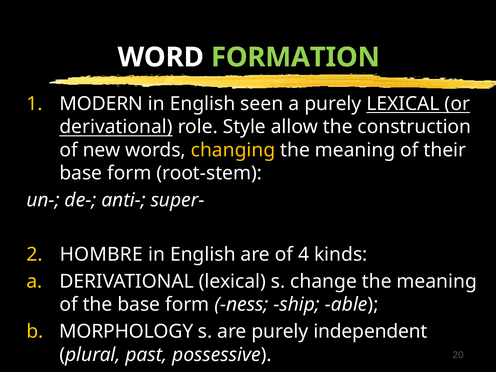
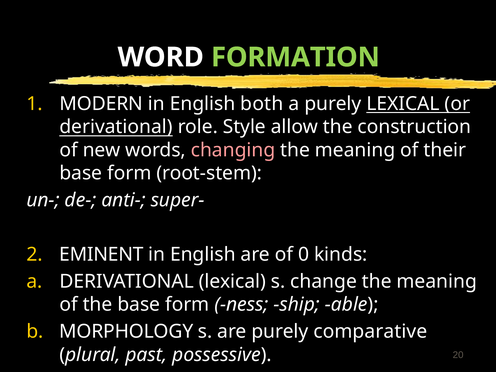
seen: seen -> both (262, 104)
changing colour: yellow -> pink (233, 150)
HOMBRE: HOMBRE -> EMINENT (101, 254)
4: 4 -> 0 (304, 254)
independent: independent -> comparative (370, 332)
